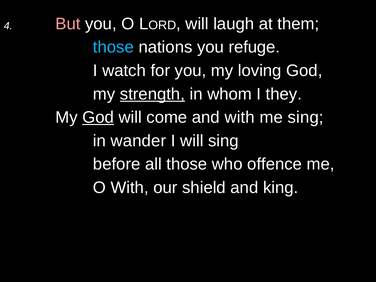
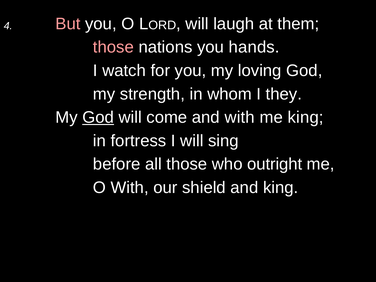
those colour: light blue -> pink (113, 47)
refuge: refuge -> hands (254, 47)
strength underline: present -> none (152, 94)
me sing: sing -> king (306, 117)
wander: wander -> fortress (138, 141)
offence: offence -> outright (275, 164)
